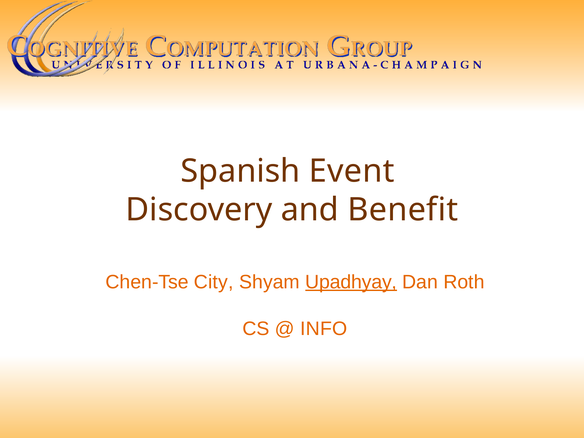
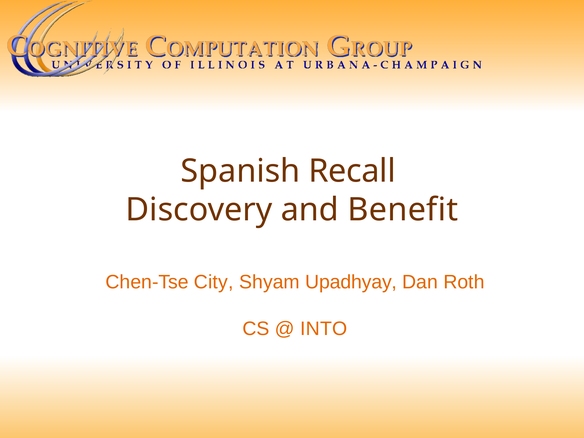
Event: Event -> Recall (352, 171)
Upadhyay underline: present -> none (351, 282)
INFO: INFO -> INTO (324, 329)
